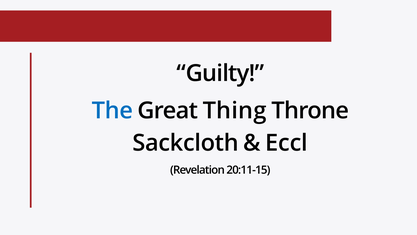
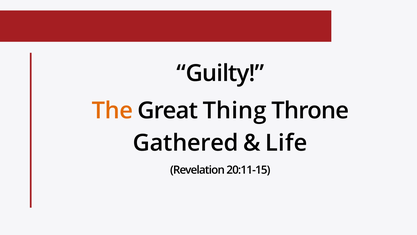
The colour: blue -> orange (113, 111)
Sackcloth: Sackcloth -> Gathered (186, 143)
Eccl: Eccl -> Life (286, 143)
